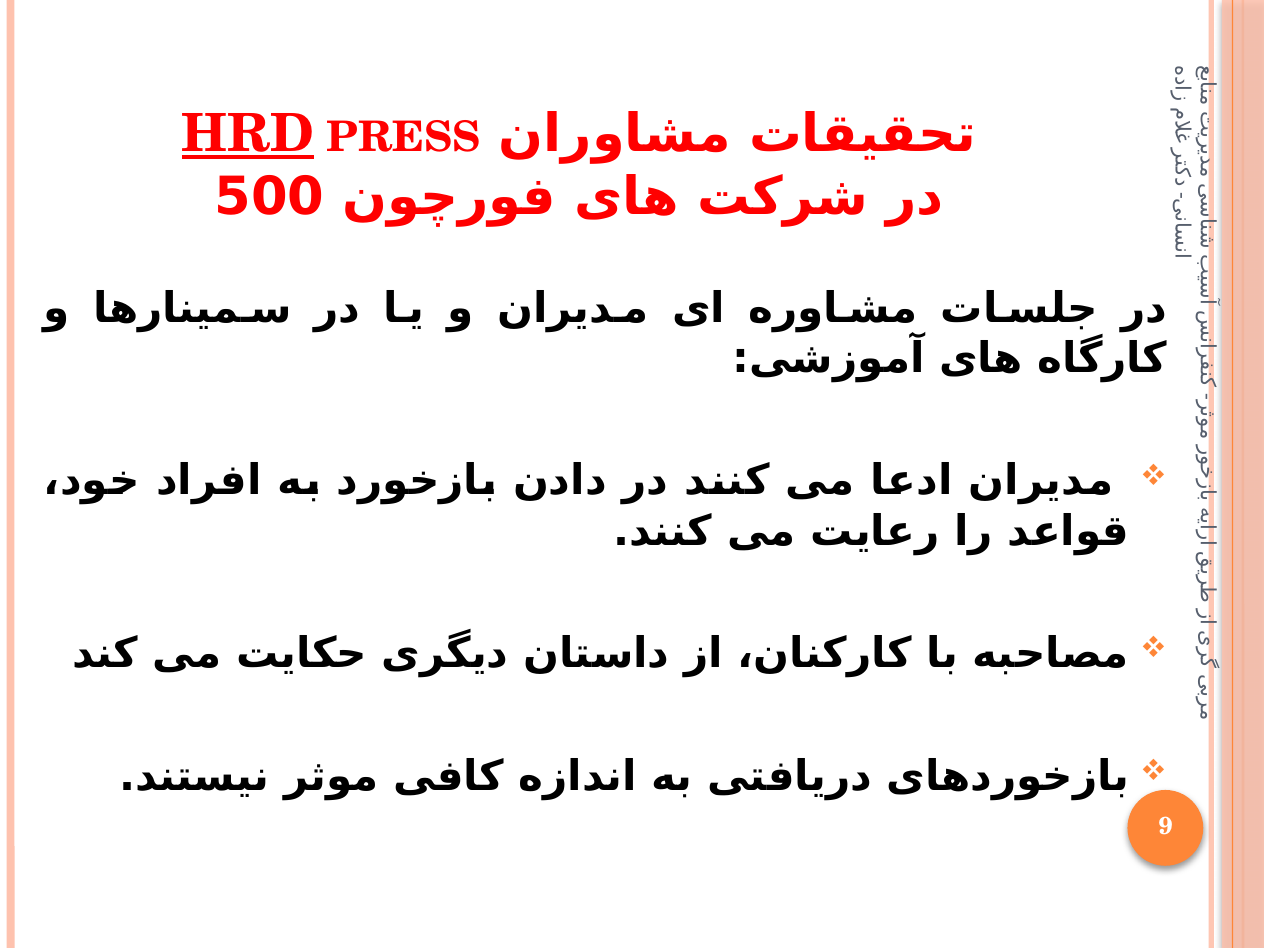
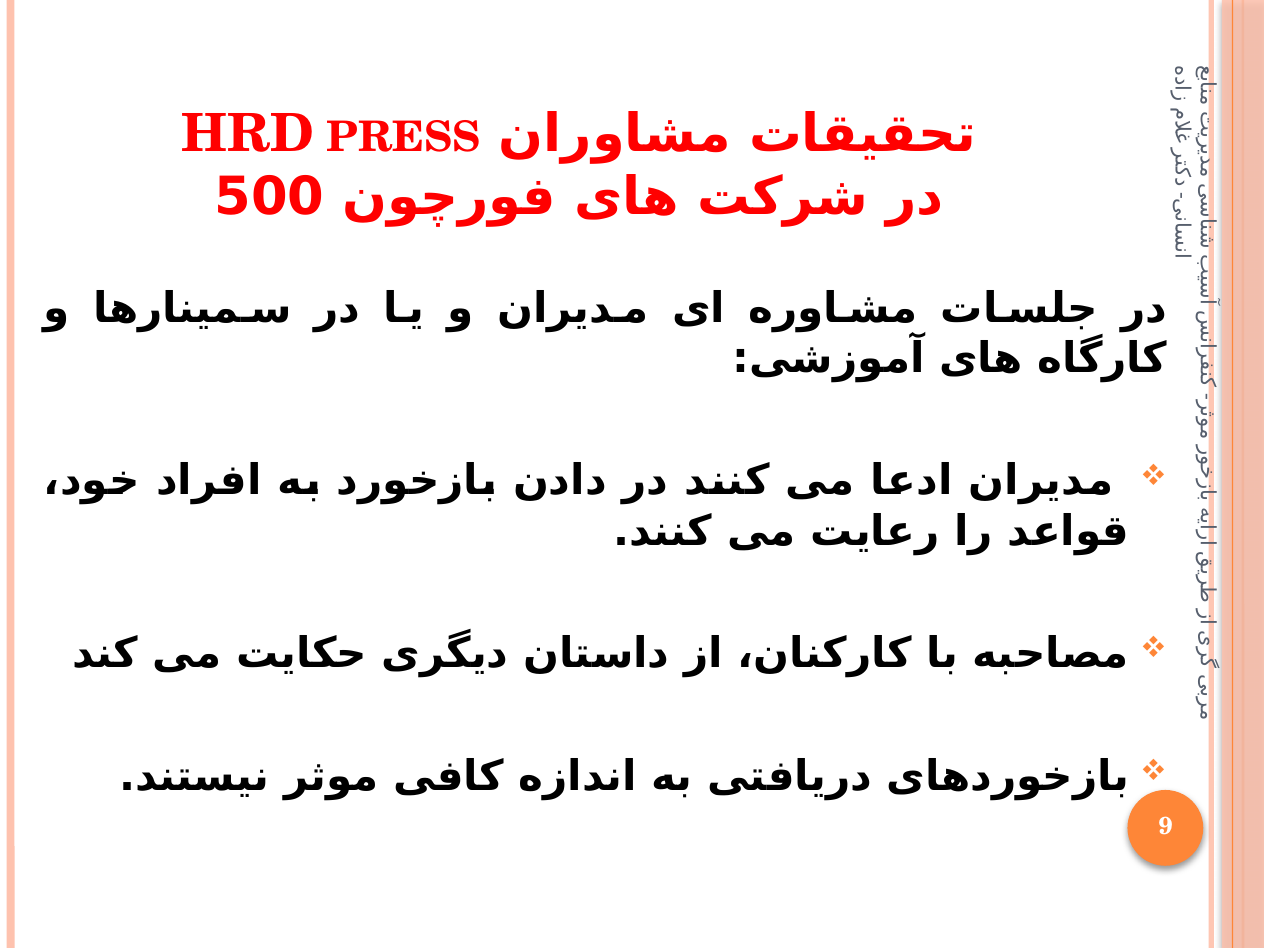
HRD underline: present -> none (248, 134)
